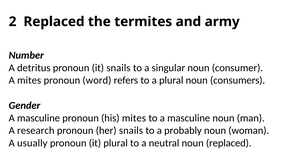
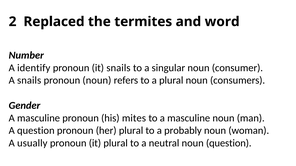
army: army -> word (222, 22)
detritus: detritus -> identify (34, 68)
A mites: mites -> snails (29, 81)
pronoun word: word -> noun (97, 81)
A research: research -> question (36, 131)
her snails: snails -> plural (131, 131)
noun replaced: replaced -> question (229, 143)
